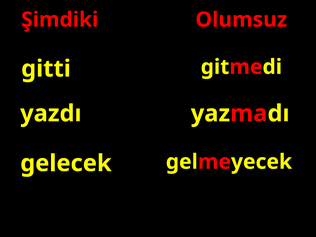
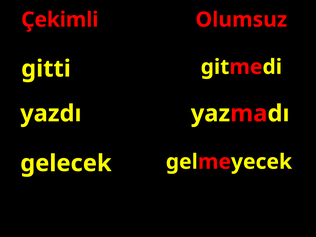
Şimdiki: Şimdiki -> Çekimli (60, 20)
